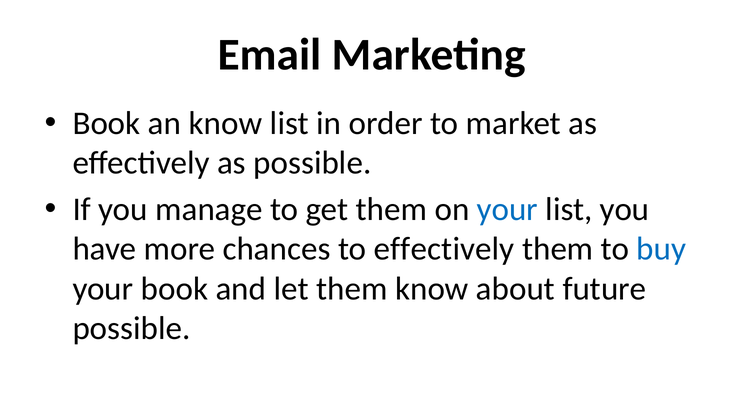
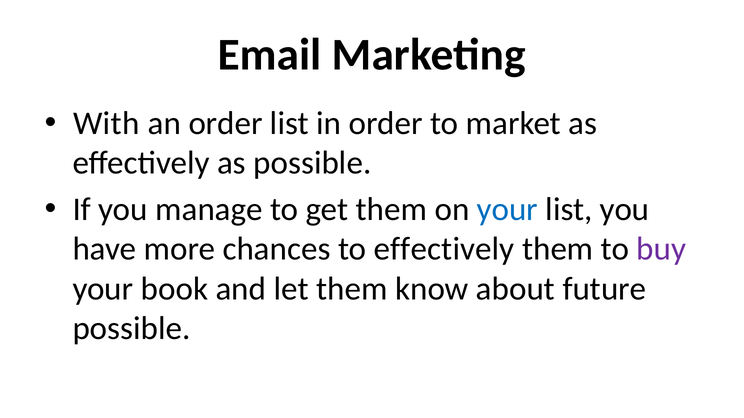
Book: Book -> With (106, 124)
an know: know -> order (226, 124)
buy colour: blue -> purple (661, 249)
